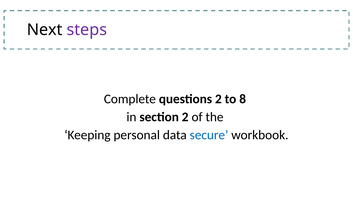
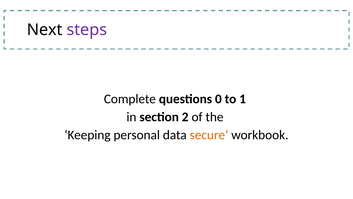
questions 2: 2 -> 0 (218, 99)
8: 8 -> 1 (243, 99)
secure colour: blue -> orange (209, 135)
